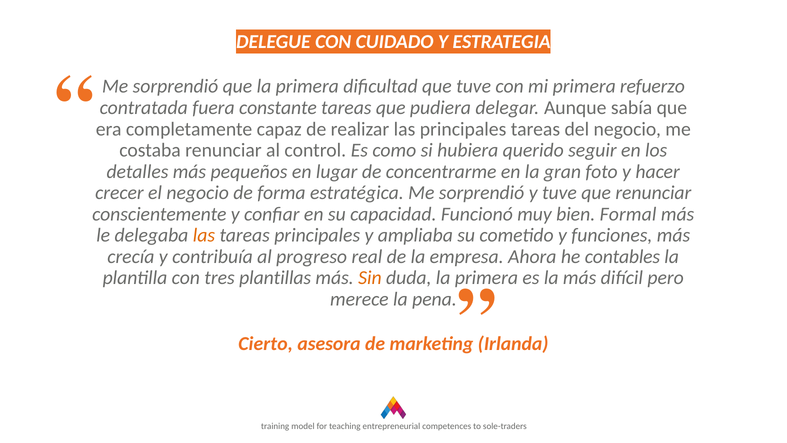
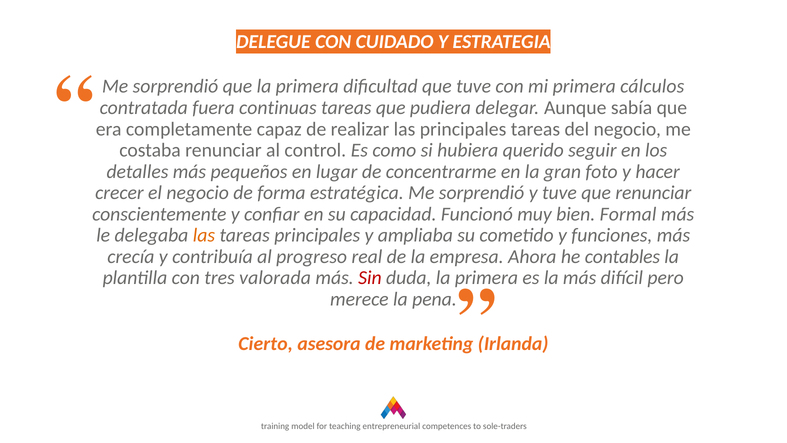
refuerzo: refuerzo -> cálculos (652, 86)
constante: constante -> continuas (278, 108)
plantillas: plantillas -> valorada (275, 278)
Sin colour: orange -> red (370, 278)
